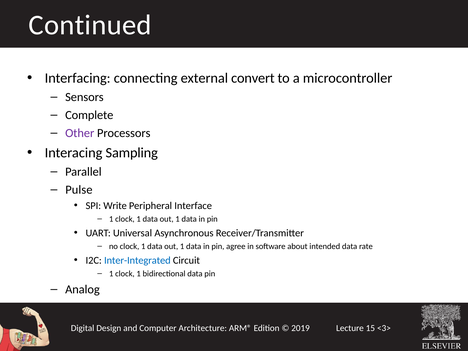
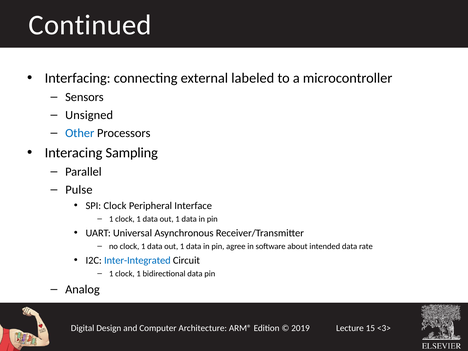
convert: convert -> labeled (253, 78)
Complete: Complete -> Unsigned (89, 115)
Other colour: purple -> blue (80, 133)
SPI Write: Write -> Clock (115, 206)
